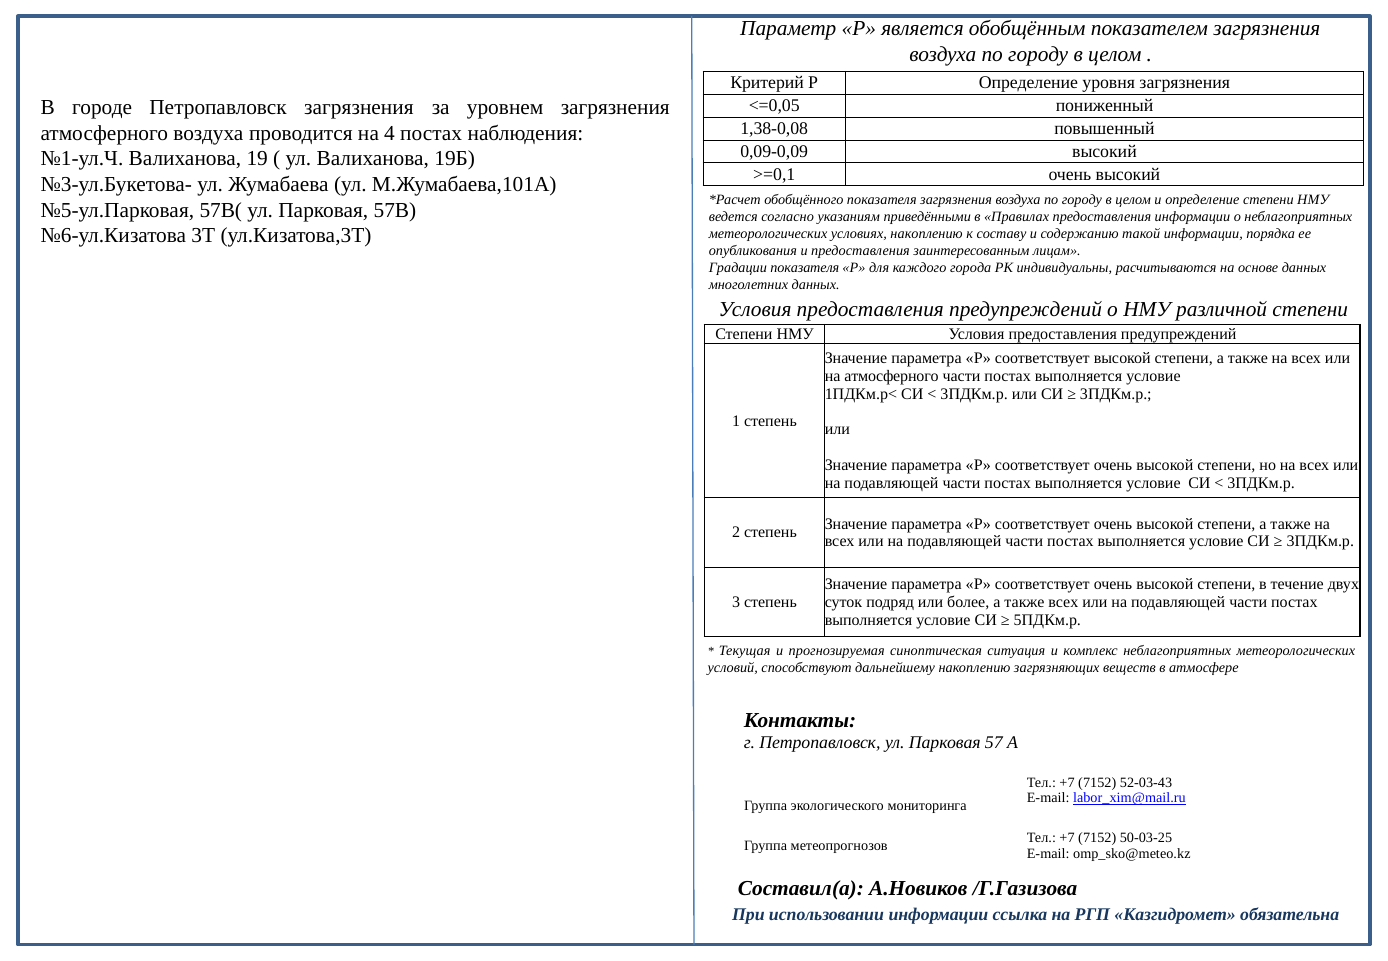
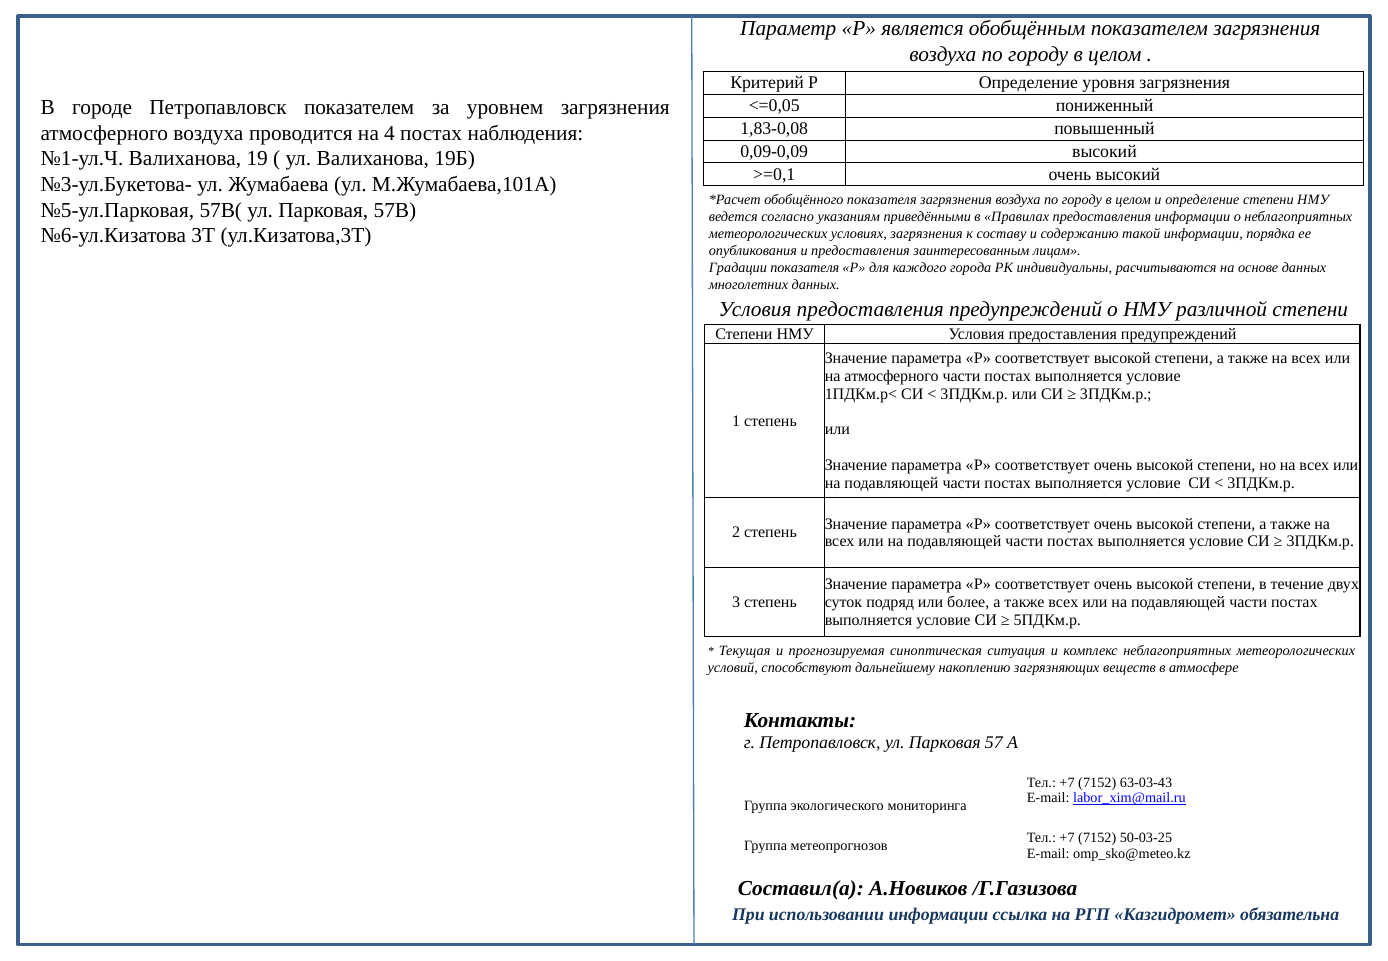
Петропавловск загрязнения: загрязнения -> показателем (359, 108)
1,38-0,08: 1,38-0,08 -> 1,83-0,08 (774, 128)
условиях накоплению: накоплению -> загрязнения (927, 233)
52-03-43: 52-03-43 -> 63-03-43 (1146, 782)
